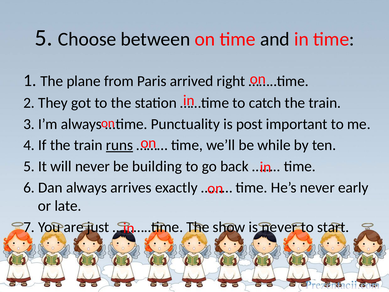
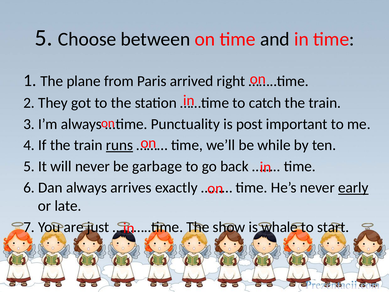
building: building -> garbage (157, 166)
early underline: none -> present (353, 188)
is never: never -> whale (280, 227)
